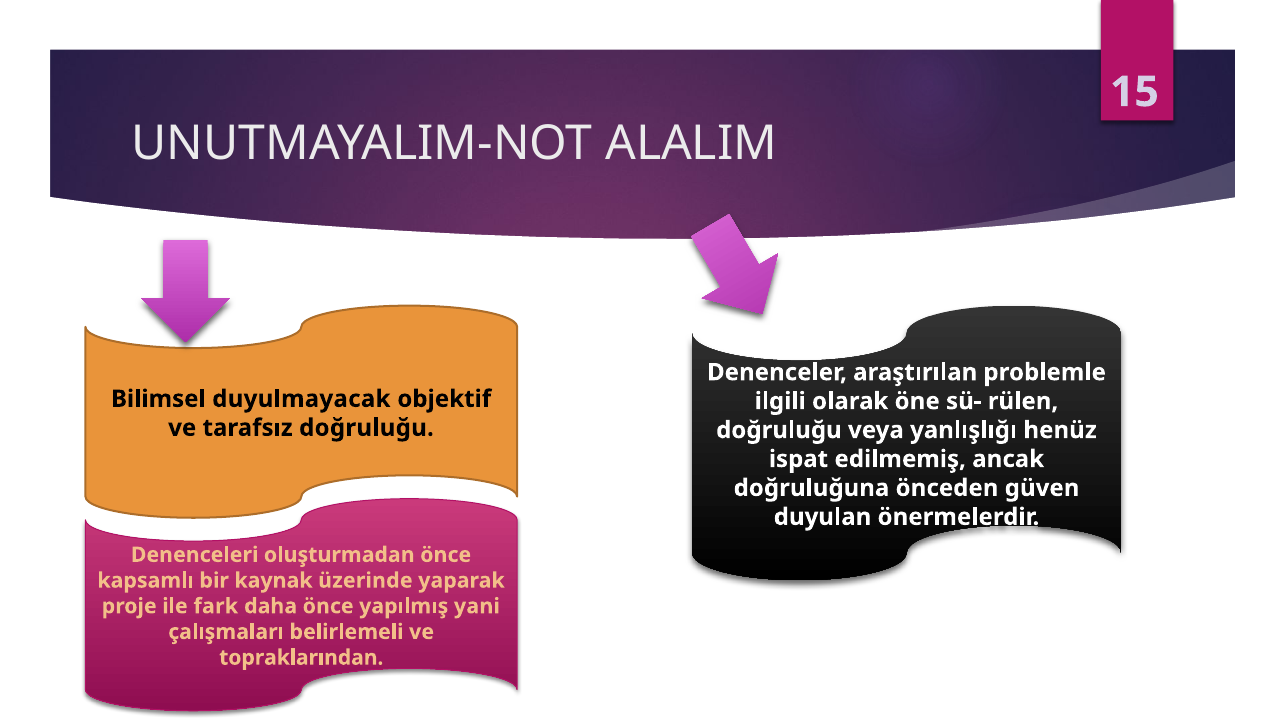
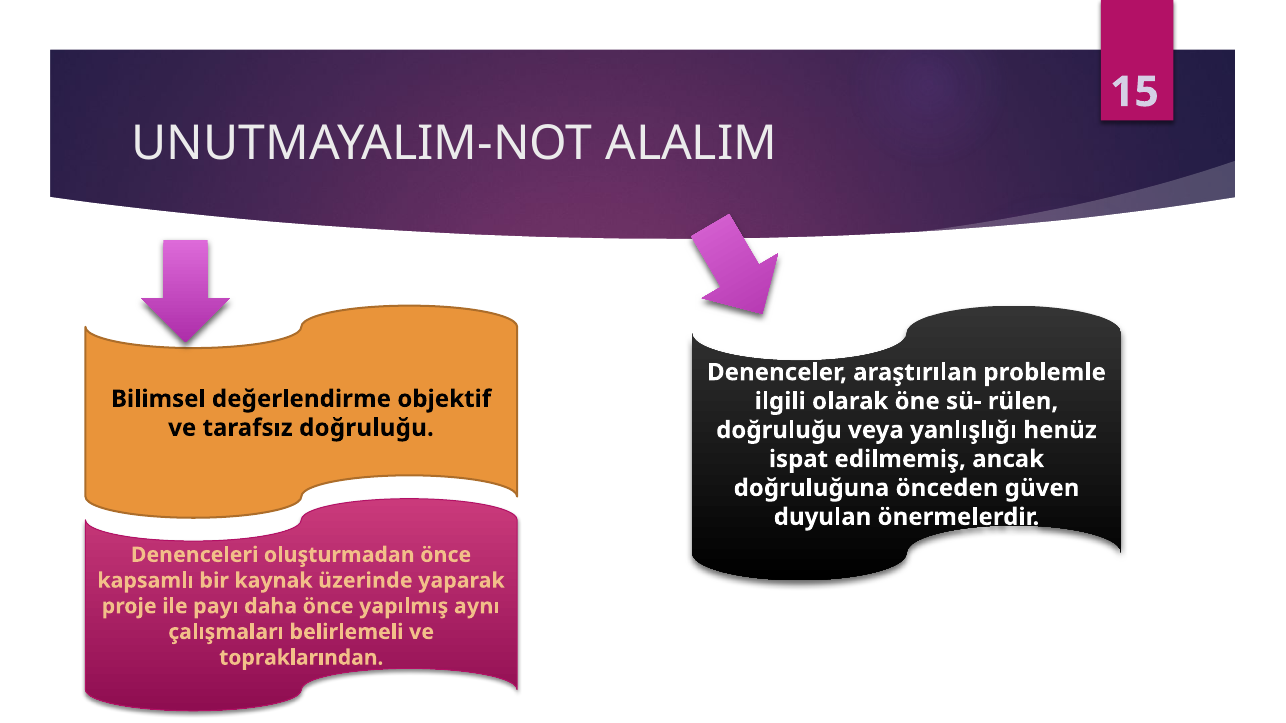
duyulmayacak: duyulmayacak -> değerlendirme (301, 399)
fark: fark -> payı (216, 607)
yani: yani -> aynı (477, 607)
